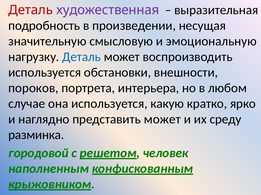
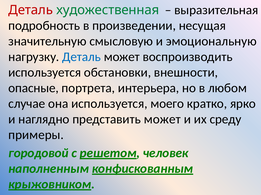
художественная colour: purple -> green (108, 10)
пороков: пороков -> опасные (34, 88)
какую: какую -> моего (167, 104)
разминка: разминка -> примеры (36, 135)
